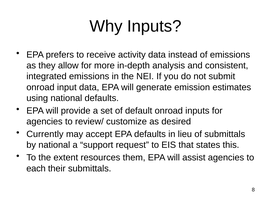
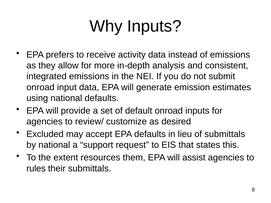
Currently: Currently -> Excluded (45, 134)
each: each -> rules (36, 169)
